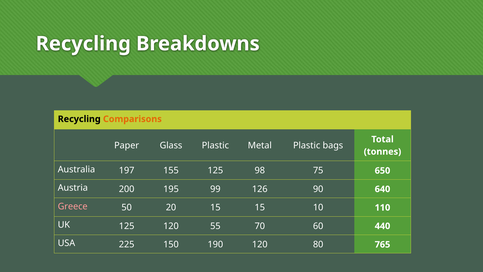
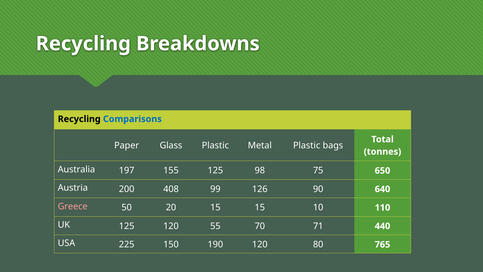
Comparisons colour: orange -> blue (132, 119)
195: 195 -> 408 (171, 189)
60: 60 -> 71 (318, 226)
